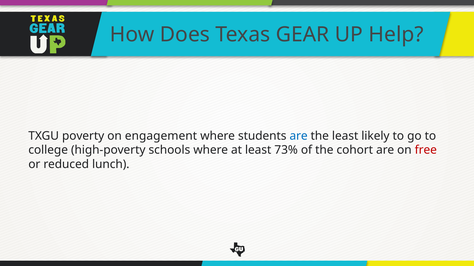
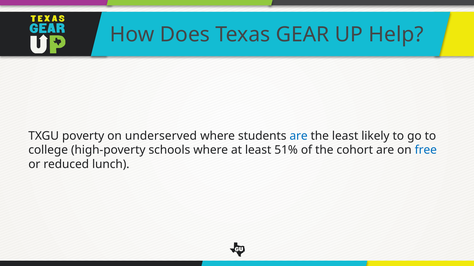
engagement: engagement -> underserved (161, 136)
73%: 73% -> 51% (286, 150)
free colour: red -> blue (426, 150)
